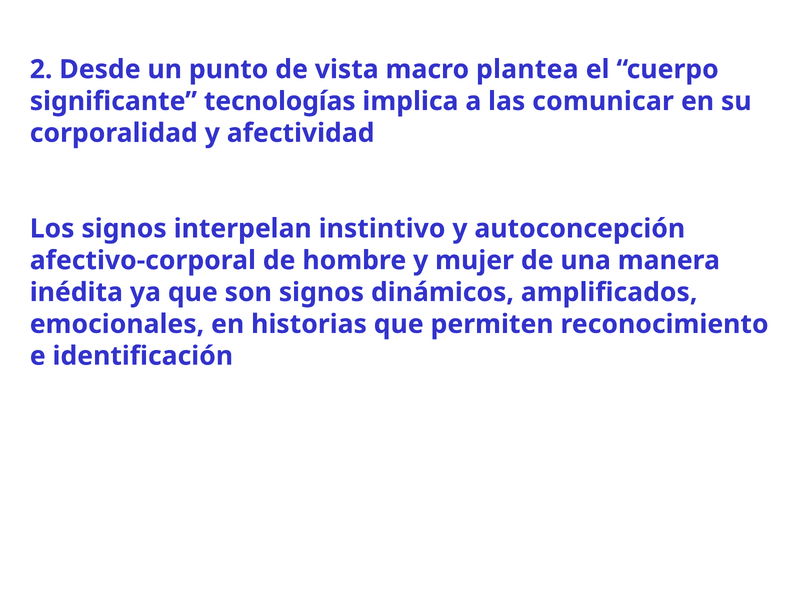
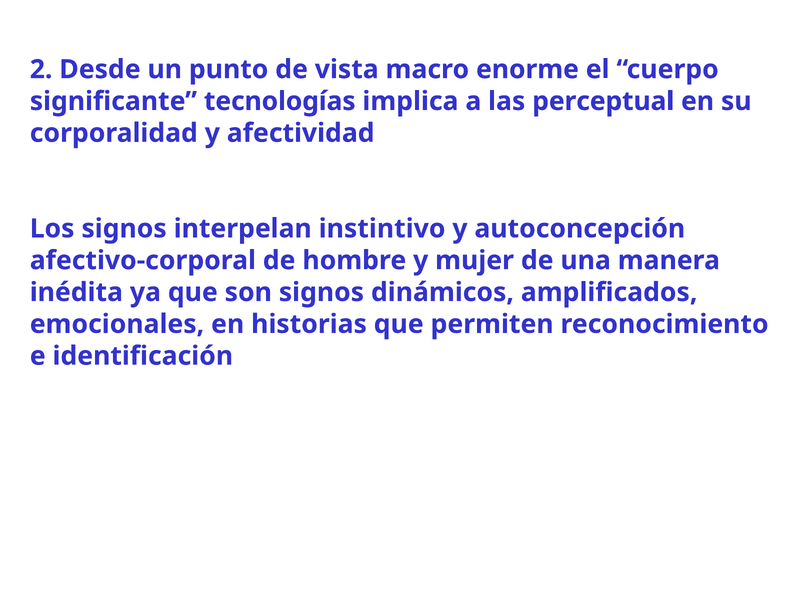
plantea: plantea -> enorme (527, 70)
comunicar: comunicar -> perceptual (603, 101)
